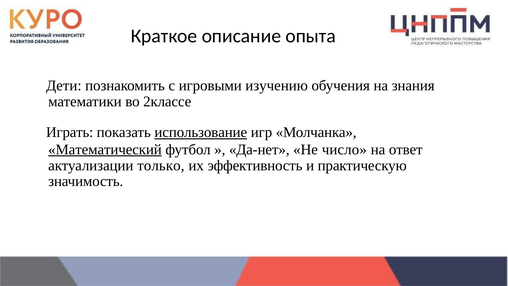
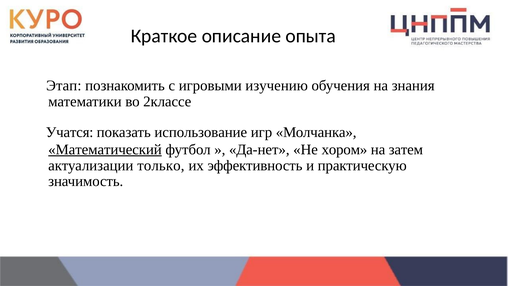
Дети: Дети -> Этап (64, 85)
Играть: Играть -> Учатся (70, 132)
использование underline: present -> none (201, 132)
число: число -> хором (344, 149)
ответ: ответ -> затем (406, 149)
